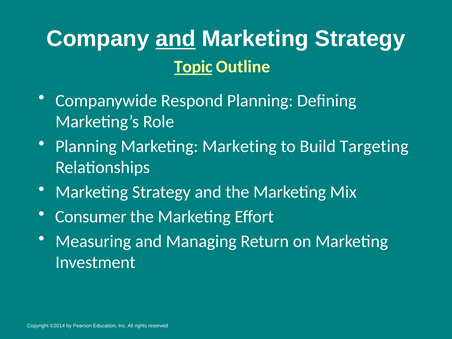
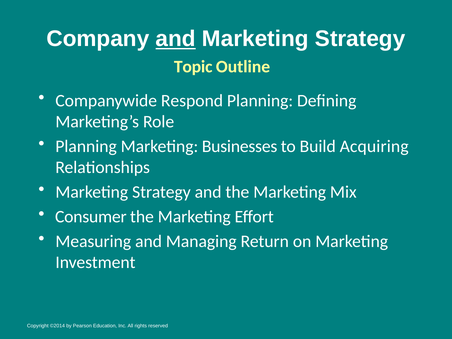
Topic underline: present -> none (193, 67)
Marketing Marketing: Marketing -> Businesses (240, 146)
Targeting: Targeting -> Acquiring (374, 146)
